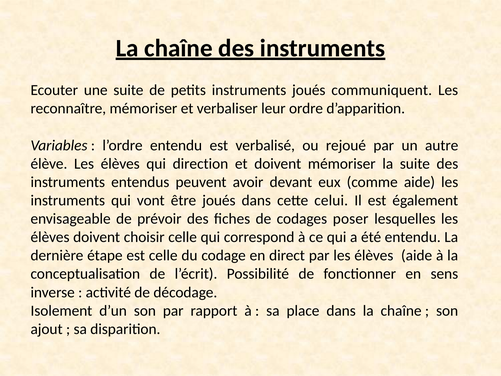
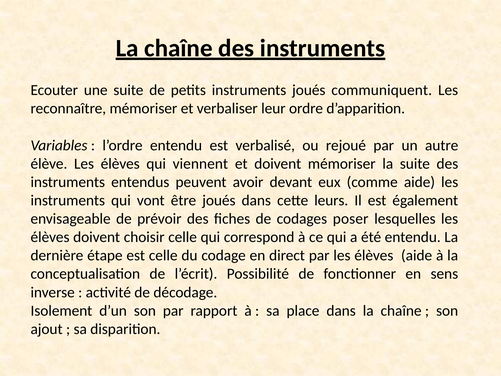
direction: direction -> viennent (200, 164)
celui: celui -> leurs (331, 200)
